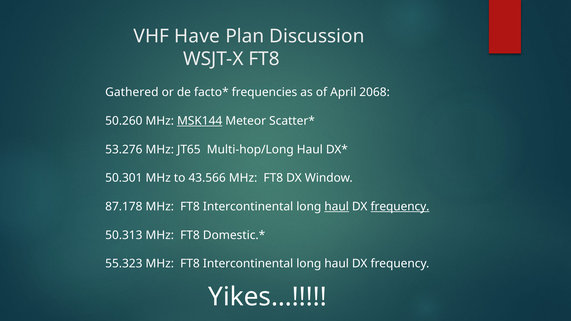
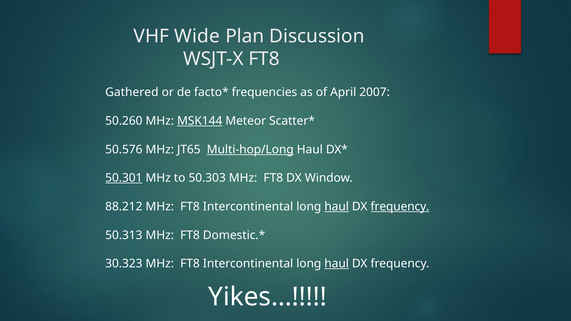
Have: Have -> Wide (197, 36)
2068: 2068 -> 2007 (375, 92)
53.276: 53.276 -> 50.576 (124, 150)
Multi-hop/Long underline: none -> present (250, 150)
50.301 underline: none -> present (124, 178)
43.566: 43.566 -> 50.303 (207, 178)
87.178: 87.178 -> 88.212 (124, 207)
55.323: 55.323 -> 30.323 (124, 264)
haul underline: none -> present (337, 264)
